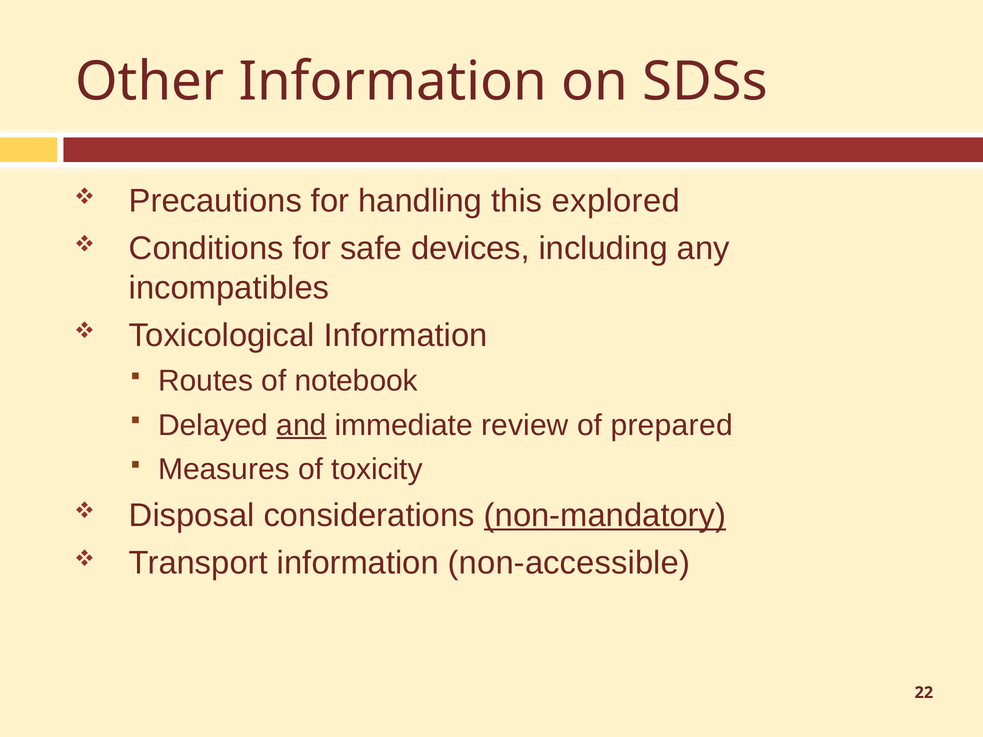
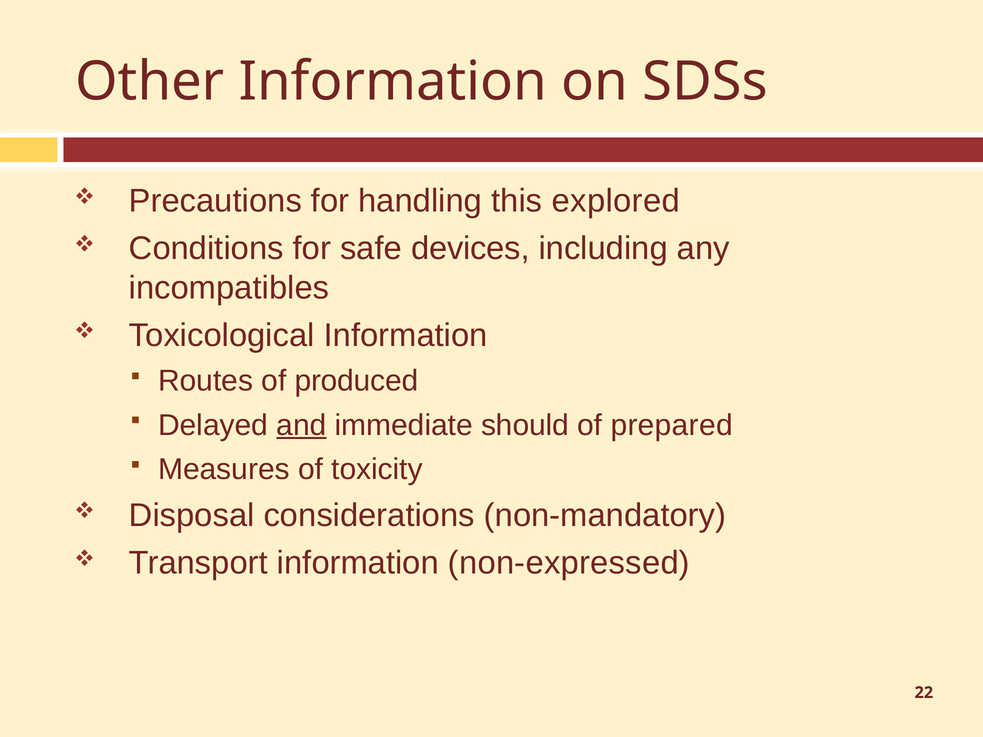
notebook: notebook -> produced (356, 381)
review: review -> should (525, 425)
non-mandatory underline: present -> none (605, 516)
non-accessible: non-accessible -> non-expressed (569, 563)
